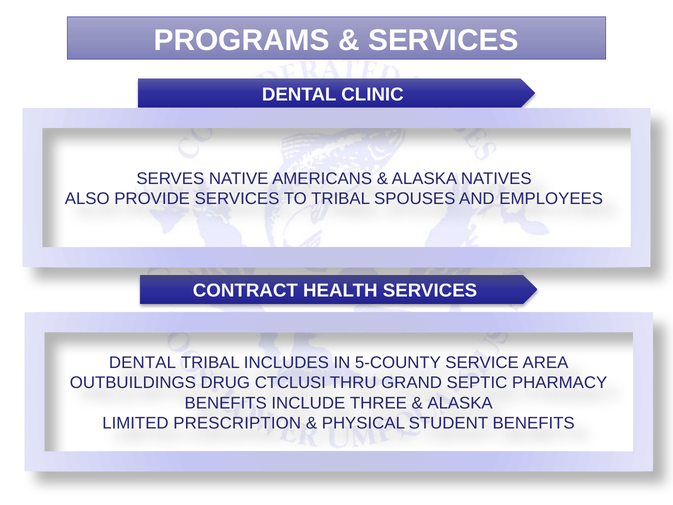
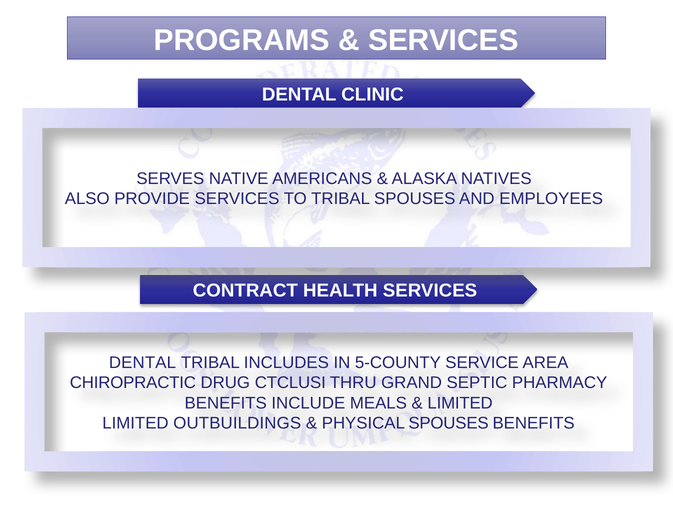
OUTBUILDINGS: OUTBUILDINGS -> CHIROPRACTIC (133, 383)
THREE: THREE -> MEALS (378, 403)
ALASKA: ALASKA -> LIMITED (460, 403)
PRESCRIPTION: PRESCRIPTION -> OUTBUILDINGS (237, 423)
PHYSICAL STUDENT: STUDENT -> SPOUSES (449, 423)
